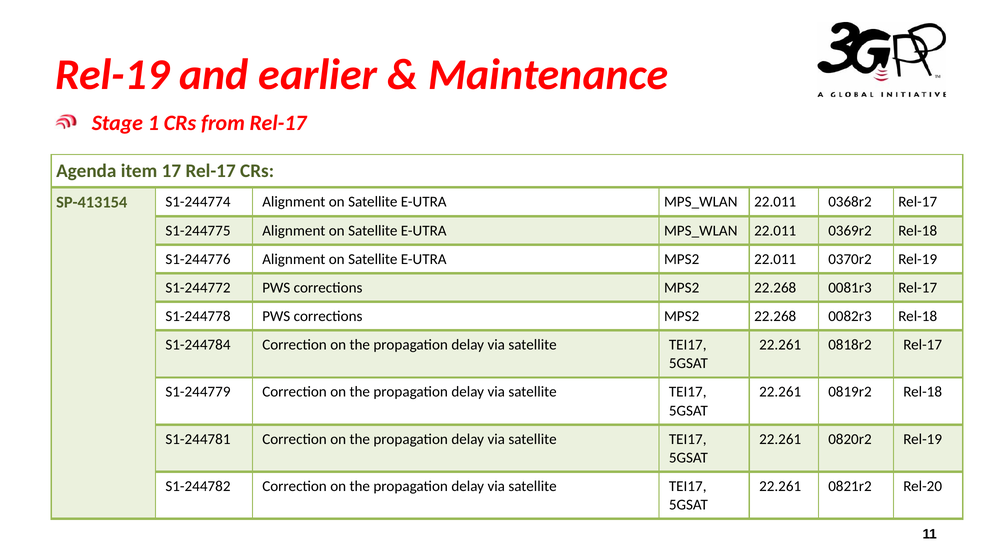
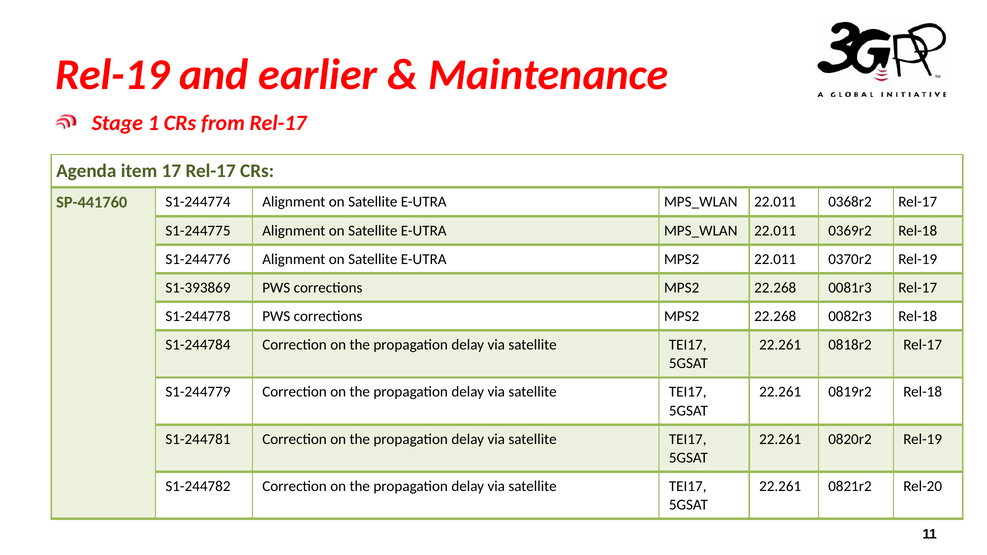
SP-413154: SP-413154 -> SP-441760 (92, 203)
S1-244772: S1-244772 -> S1-393869 (198, 288)
